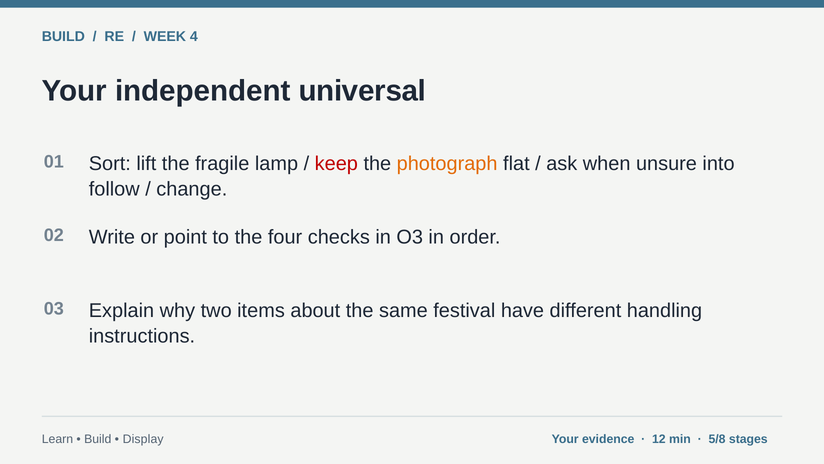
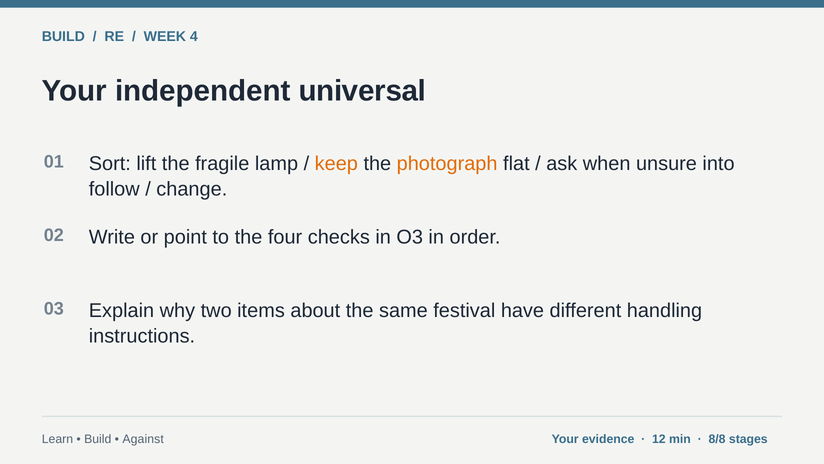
keep colour: red -> orange (336, 163)
Display: Display -> Against (143, 439)
5/8: 5/8 -> 8/8 (717, 439)
